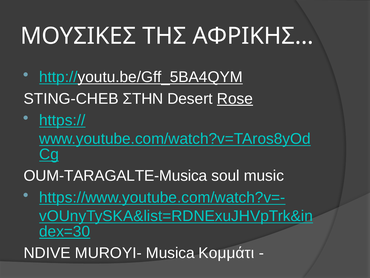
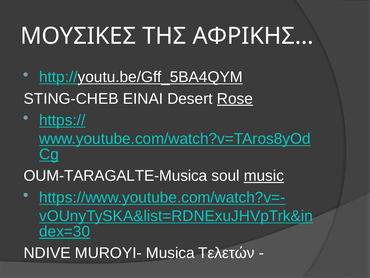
ΣΤΗΝ: ΣΤΗΝ -> ΕΙΝΑΙ (143, 98)
music underline: none -> present (264, 176)
Κομμάτι: Κομμάτι -> Τελετών (226, 253)
